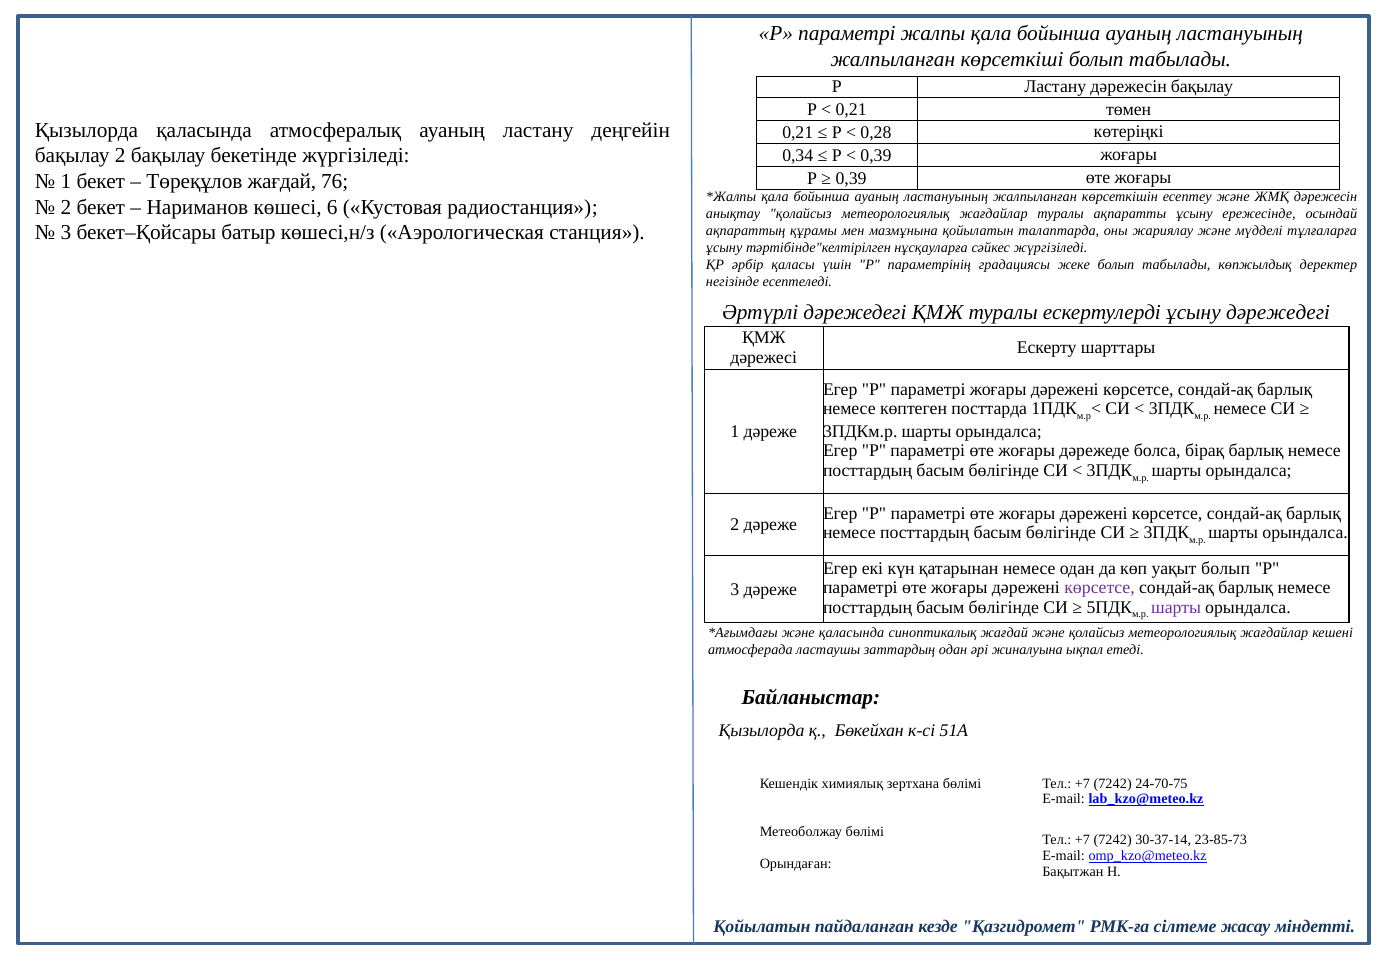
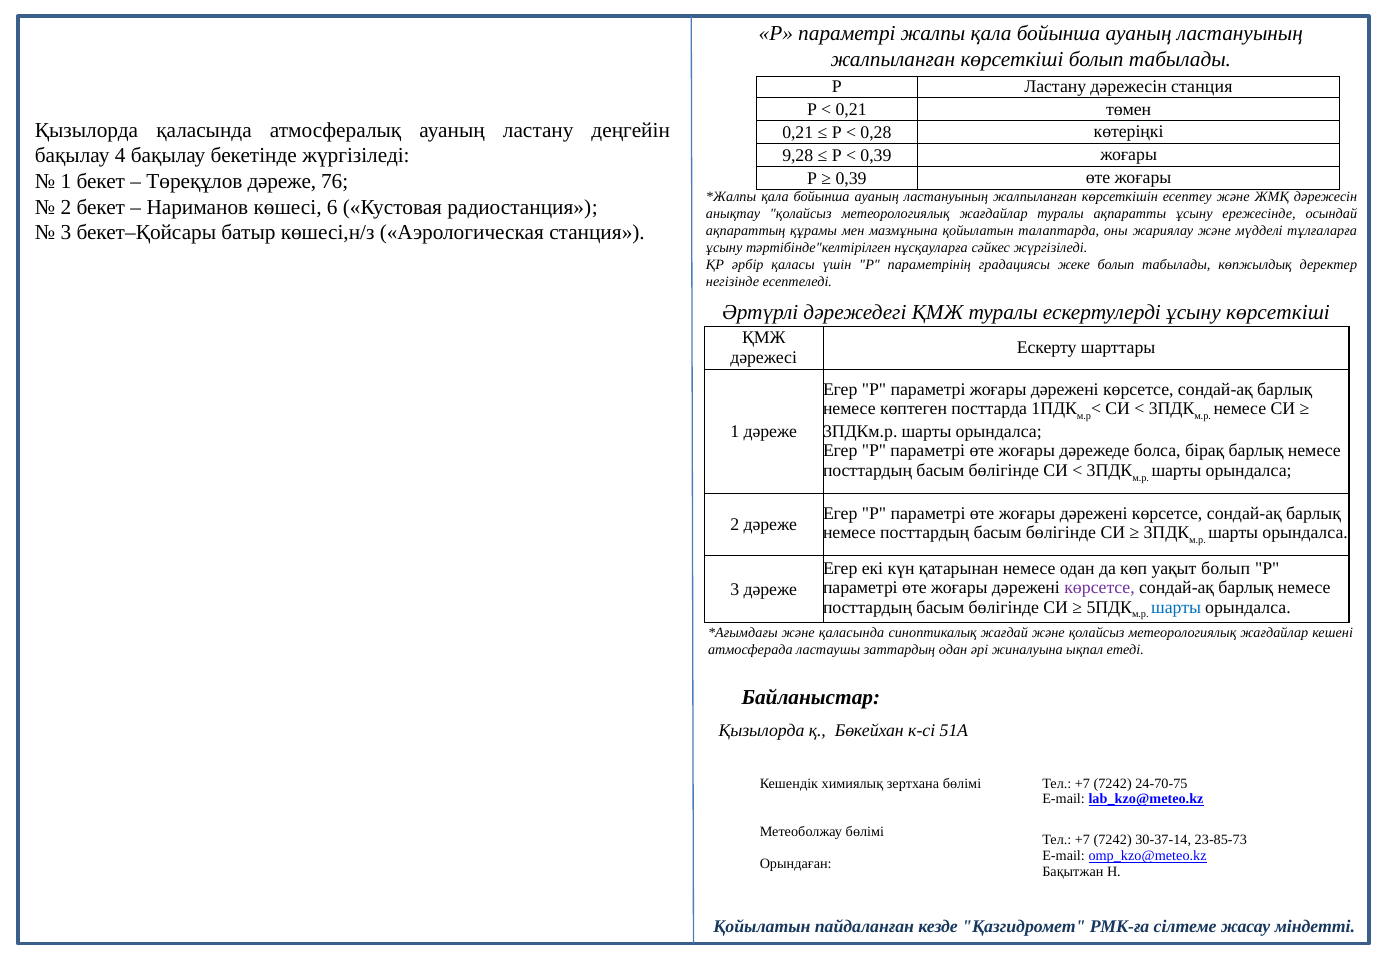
дәрежесін бақылау: бақылау -> станция (1202, 87)
бақылау 2: 2 -> 4 (120, 156)
0,34: 0,34 -> 9,28 (798, 156)
Төреқұлов жағдай: жағдай -> дәреже (282, 181)
ұсыну дәрежедегі: дәрежедегі -> көрсеткіші (1278, 312)
шарты colour: purple -> blue (1176, 608)
